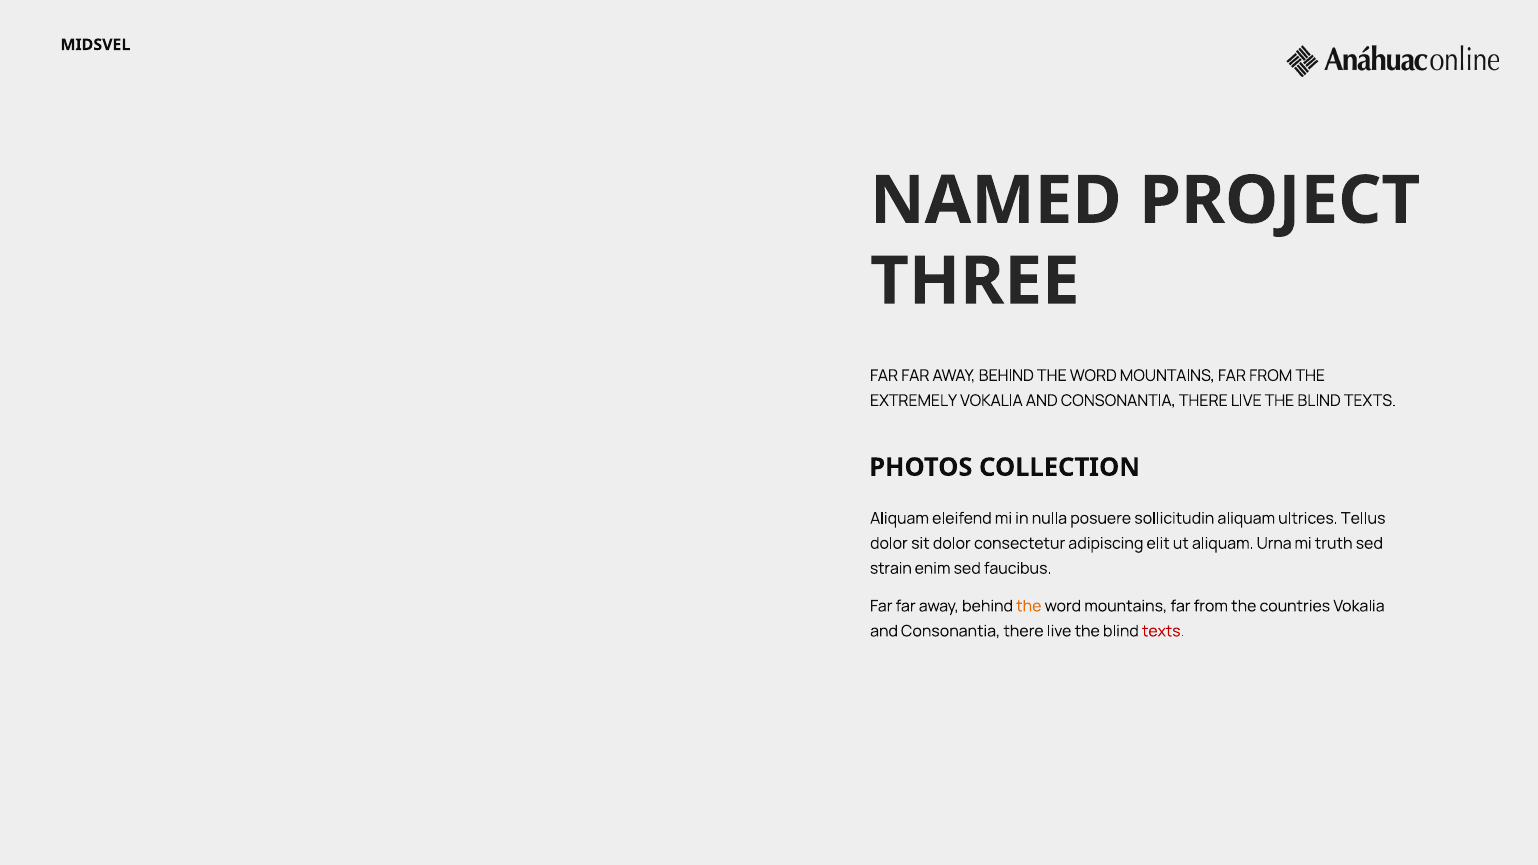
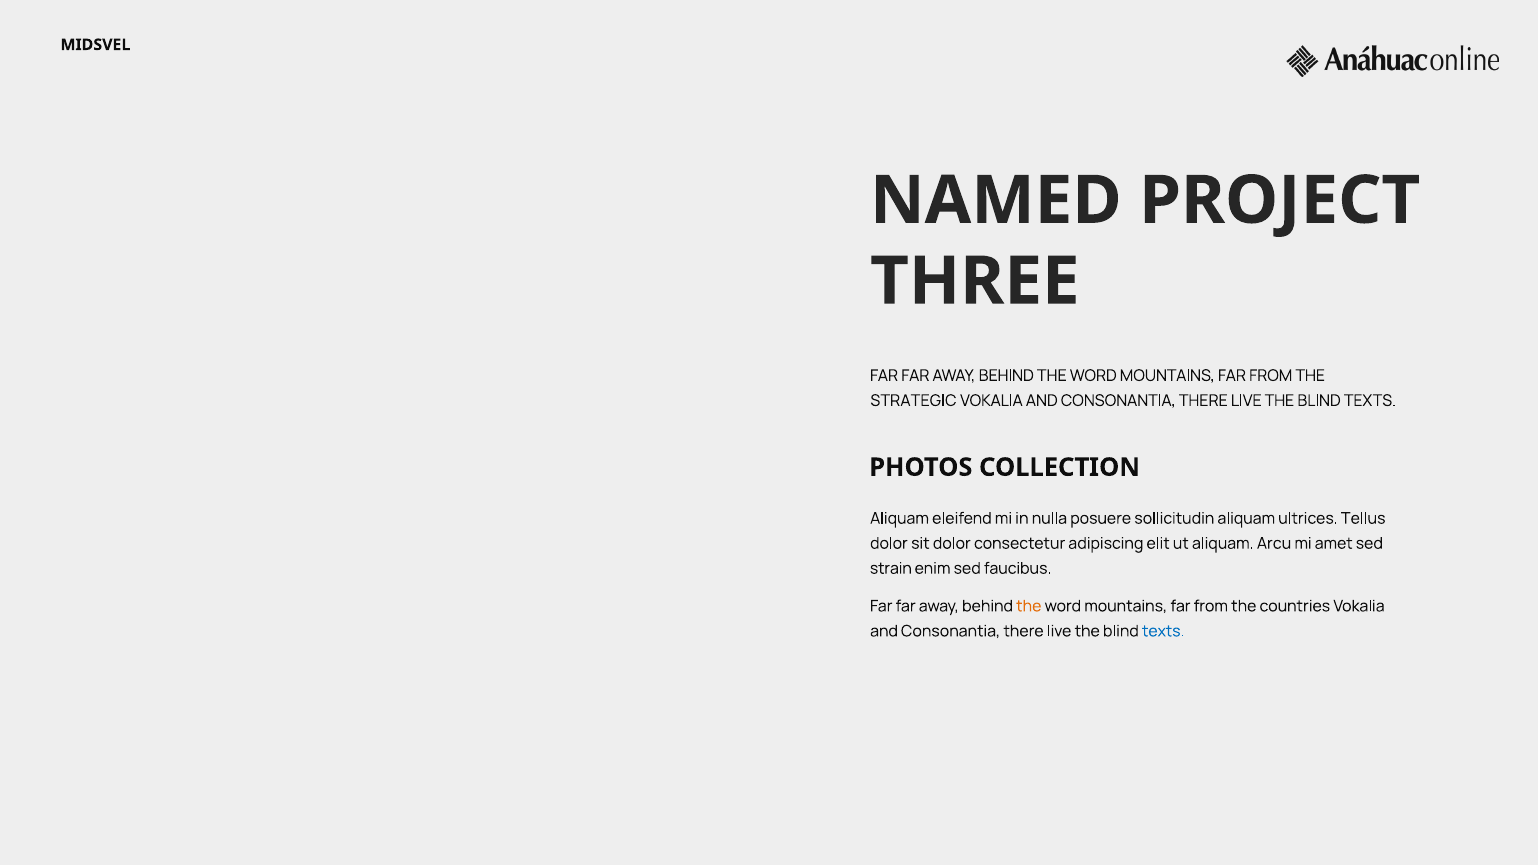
EXTREMELY: EXTREMELY -> STRATEGIC (913, 401)
Urna: Urna -> Arcu (1274, 543)
truth: truth -> amet (1334, 543)
texts colour: red -> blue (1163, 631)
